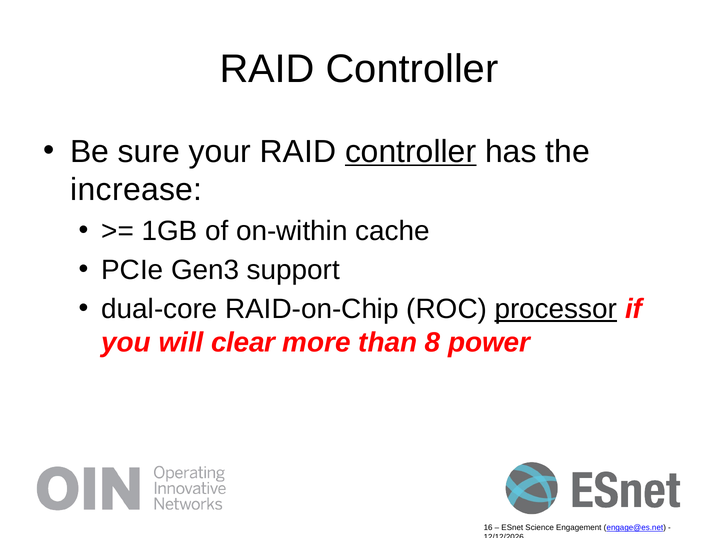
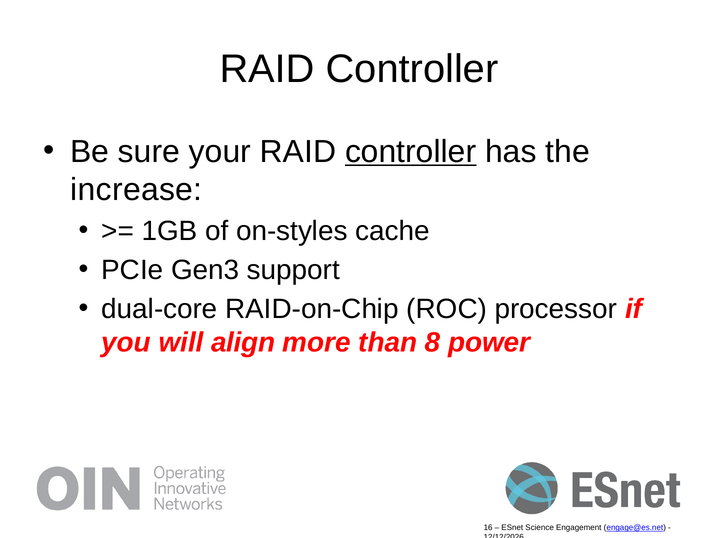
on-within: on-within -> on-styles (292, 231)
processor underline: present -> none (556, 309)
clear: clear -> align (243, 343)
